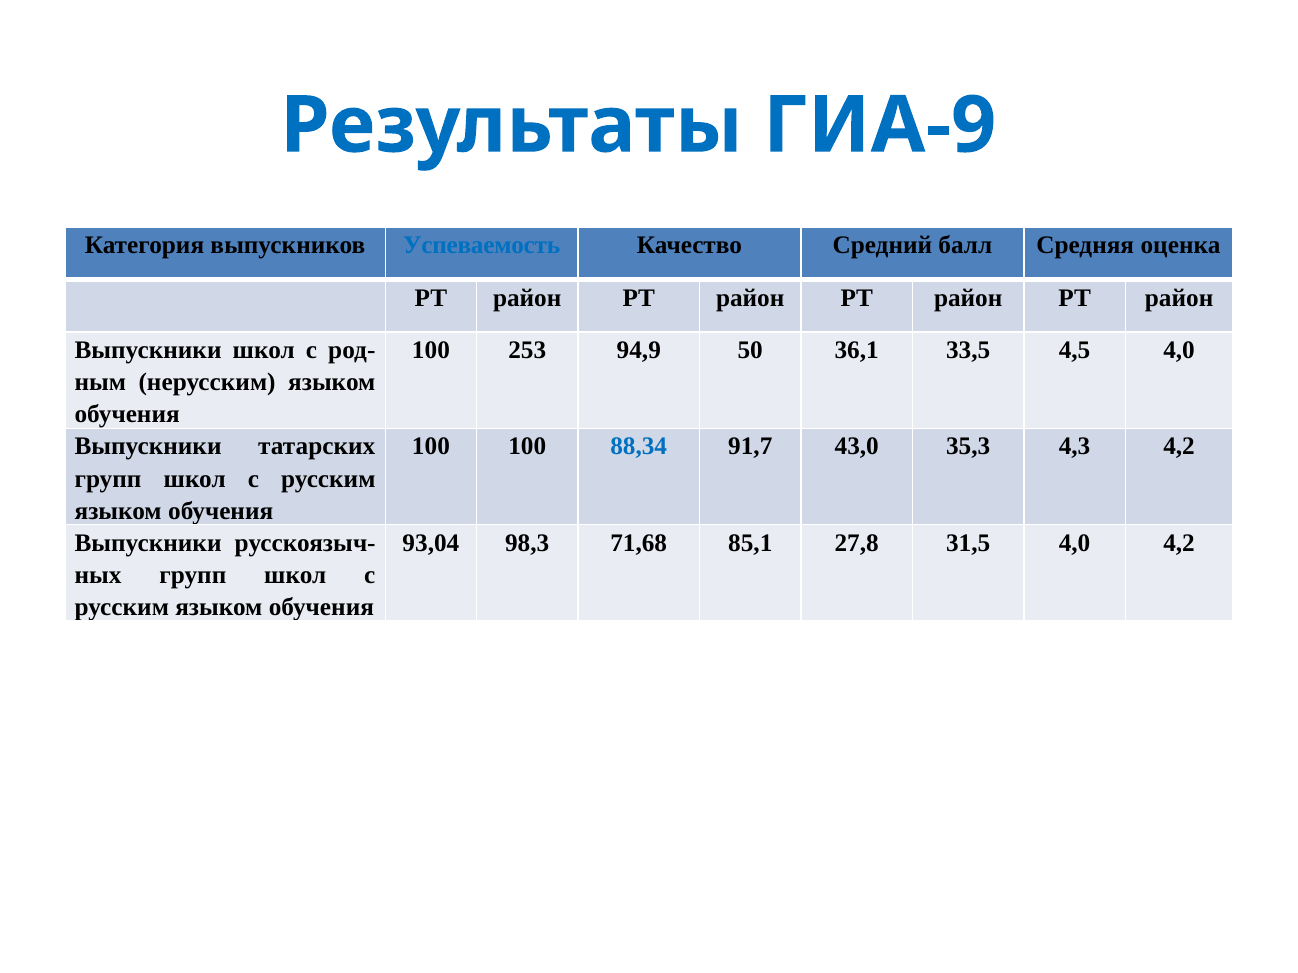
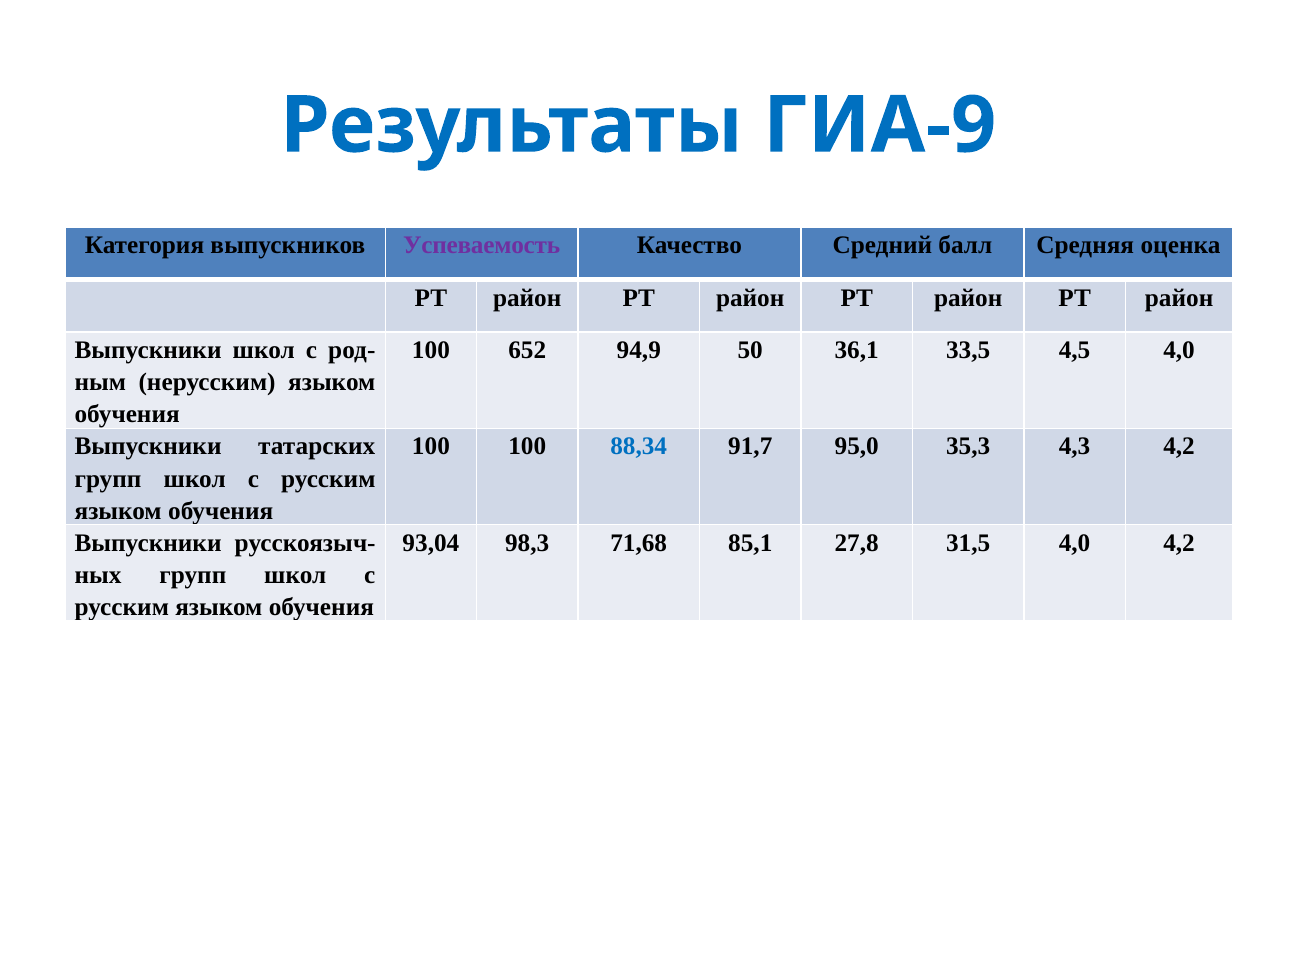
Успеваемость colour: blue -> purple (482, 245)
253: 253 -> 652 (527, 351)
43,0: 43,0 -> 95,0 (857, 447)
